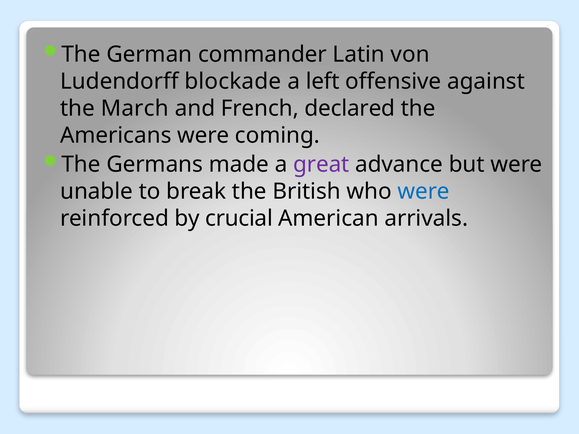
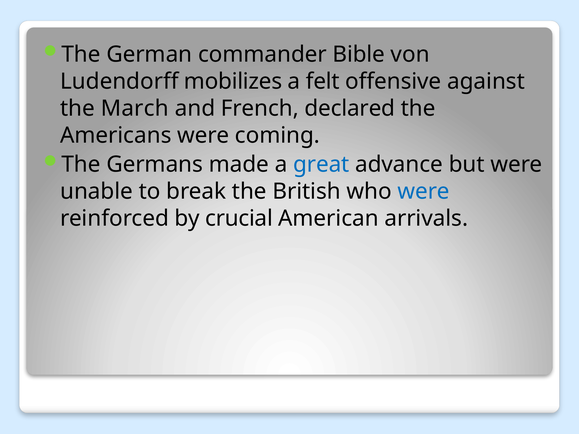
Latin: Latin -> Bible (359, 54)
blockade: blockade -> mobilizes (233, 81)
left: left -> felt (323, 81)
great colour: purple -> blue (321, 165)
